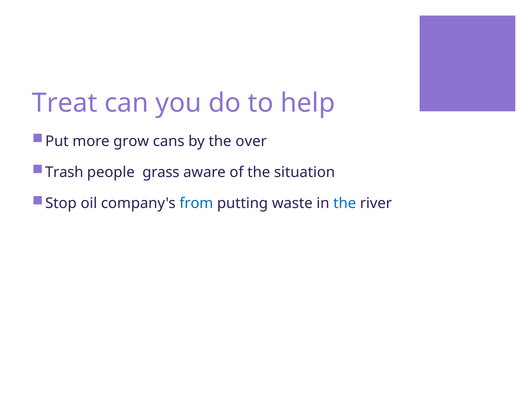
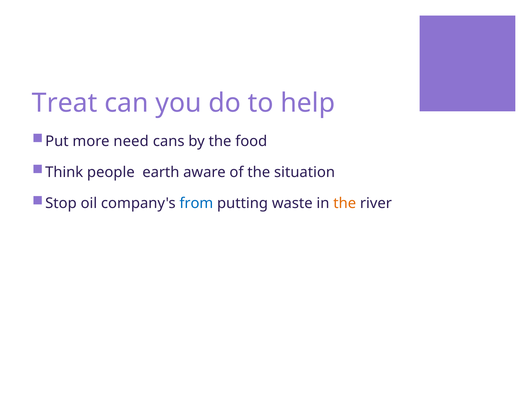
grow: grow -> need (131, 141)
over: over -> food (251, 141)
Trash: Trash -> Think (64, 172)
grass: grass -> earth (161, 172)
the colour: blue -> orange (345, 203)
